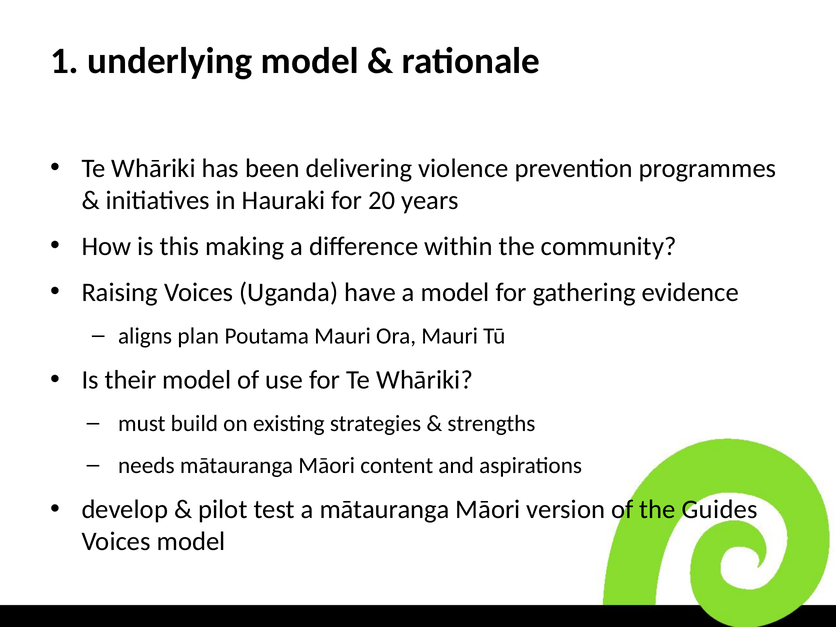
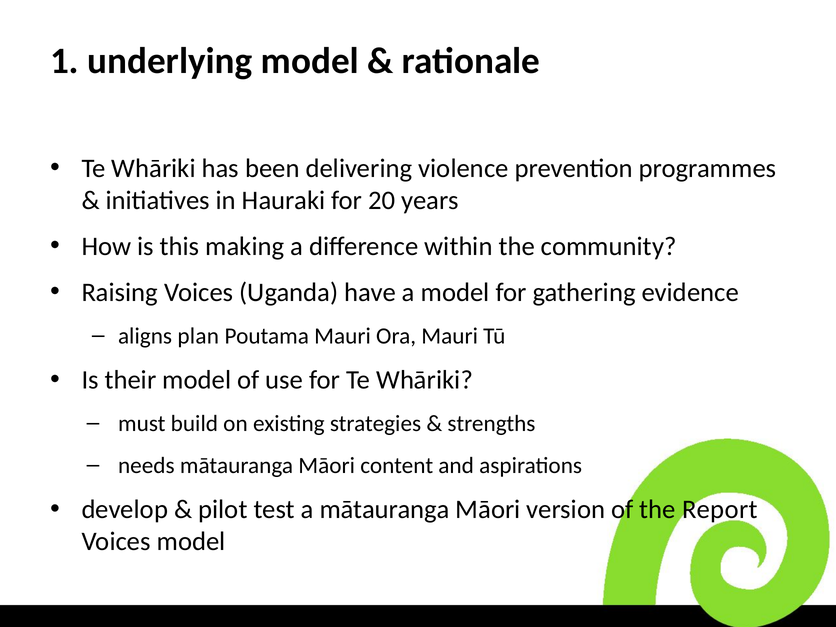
Guides: Guides -> Report (720, 510)
